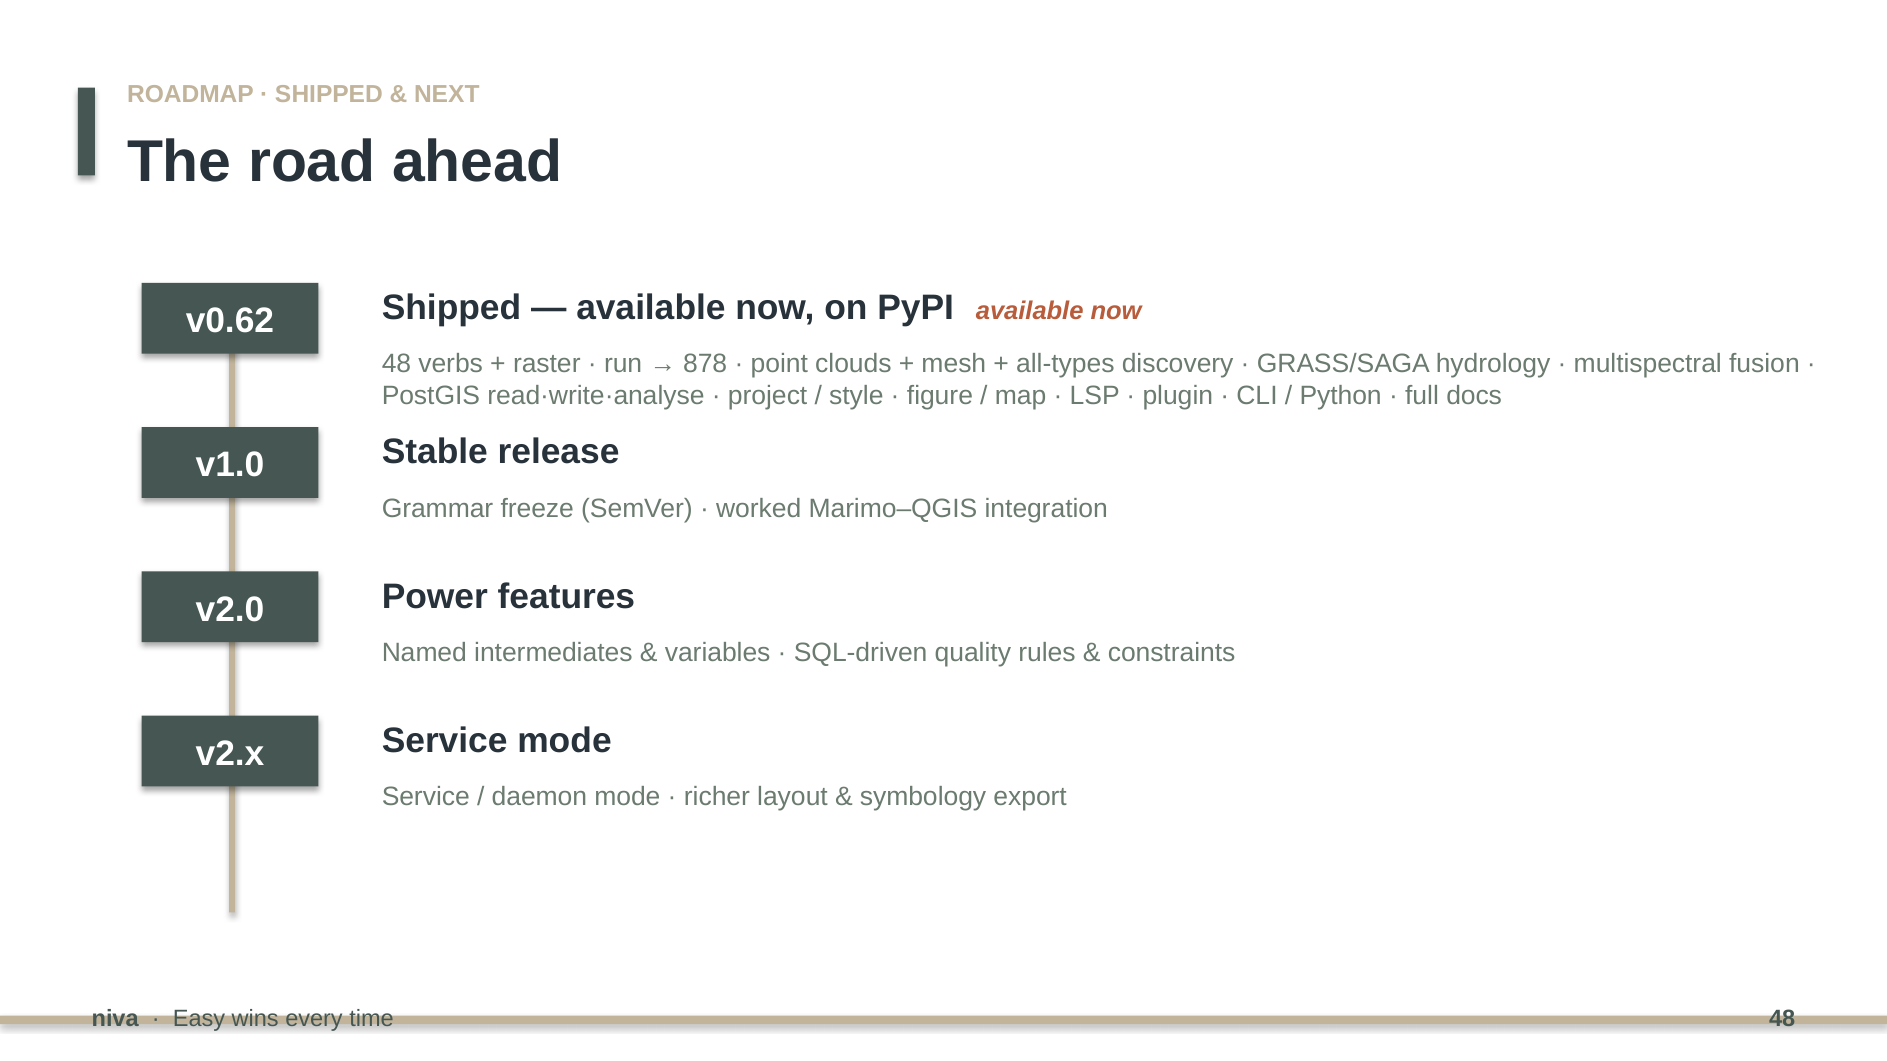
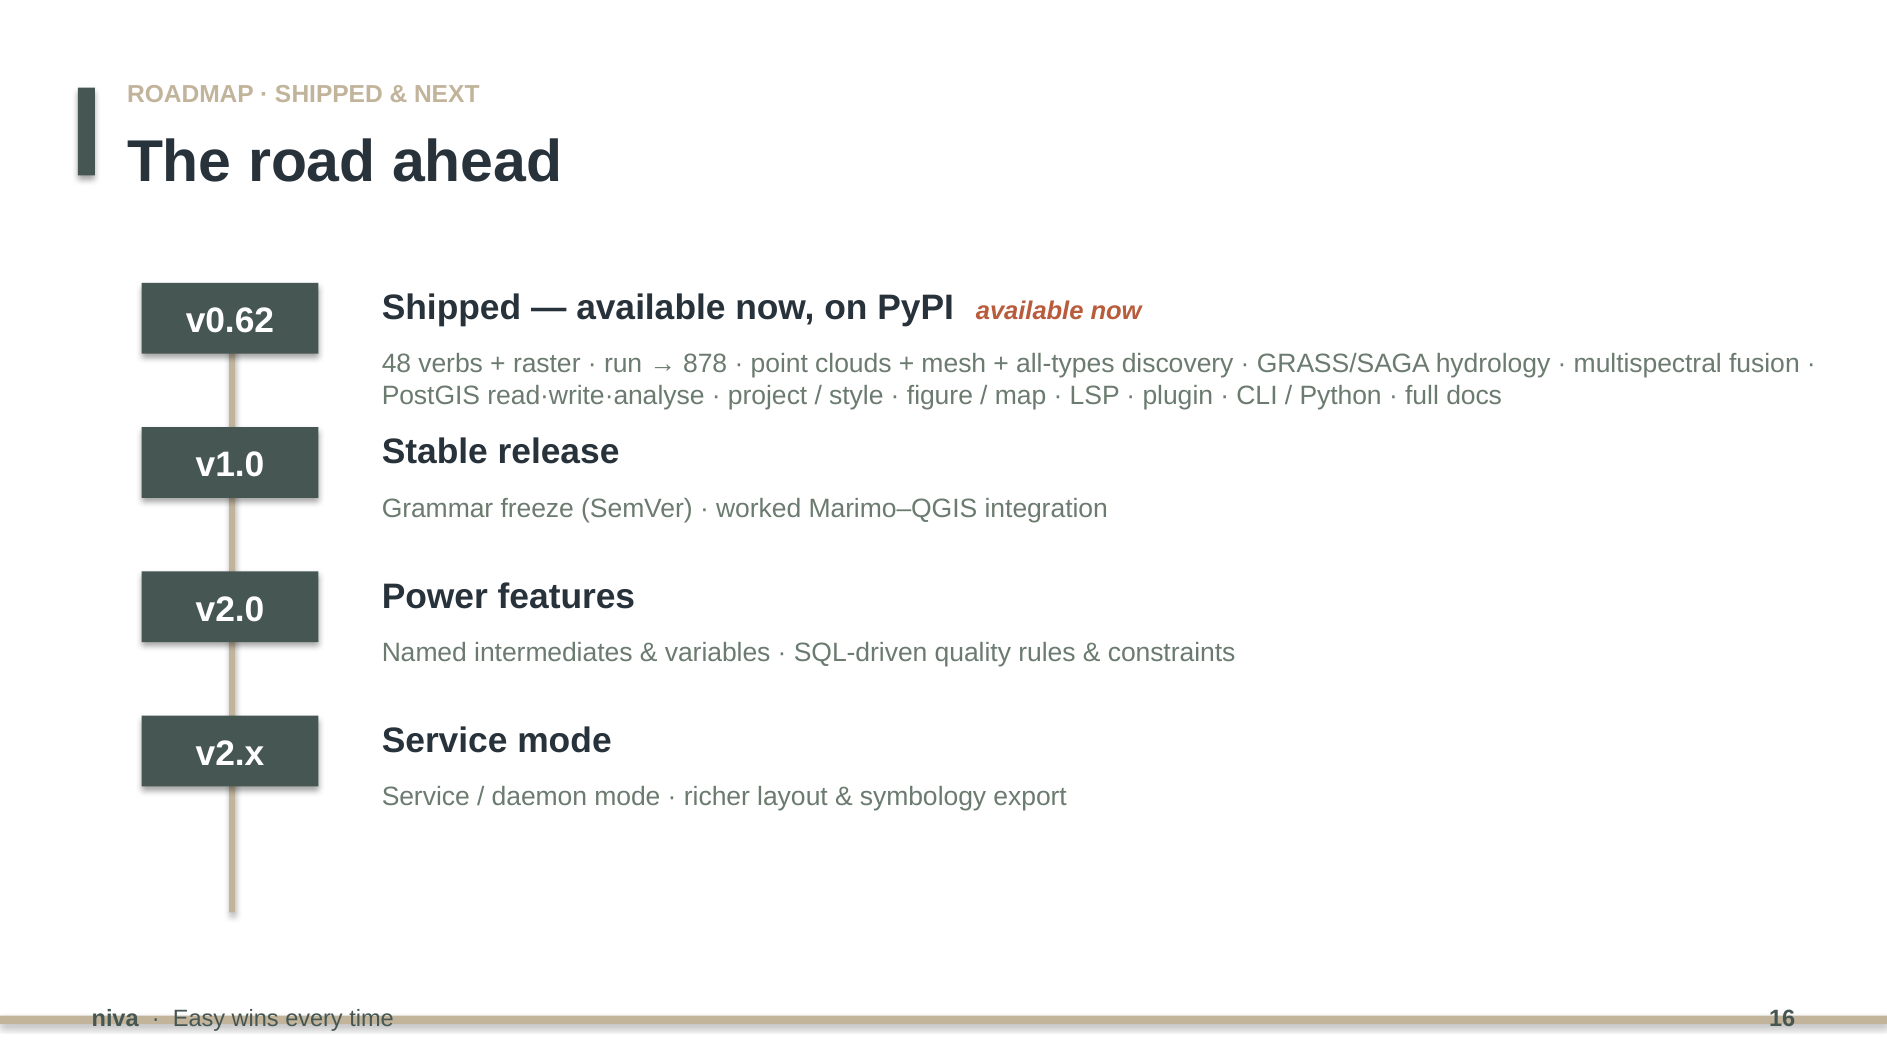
time 48: 48 -> 16 (1782, 1019)
